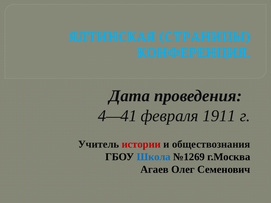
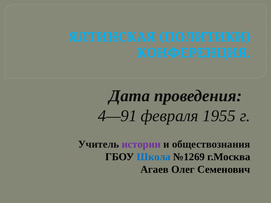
СТРАНИЦЫ: СТРАНИЦЫ -> ПОЛИТИКИ (205, 37)
4—41: 4—41 -> 4—91 (117, 116)
1911: 1911 -> 1955 (219, 116)
истории colour: red -> purple (141, 144)
